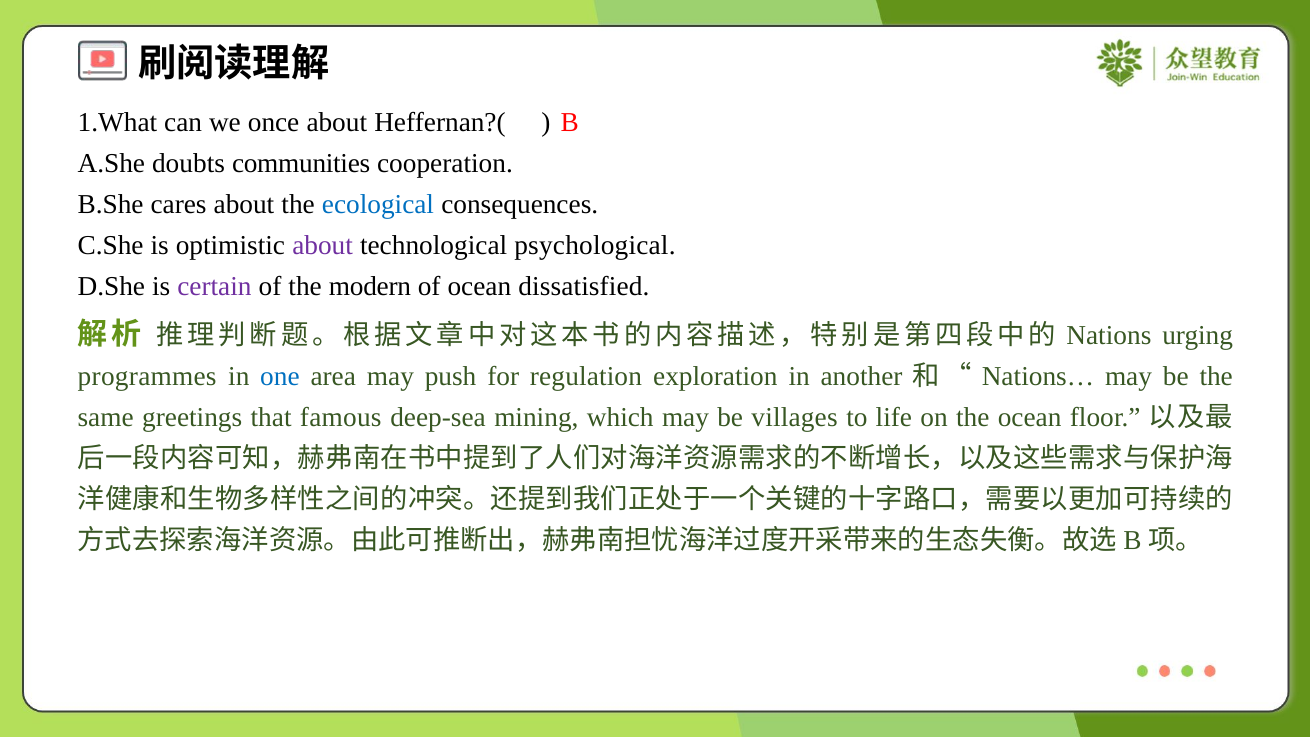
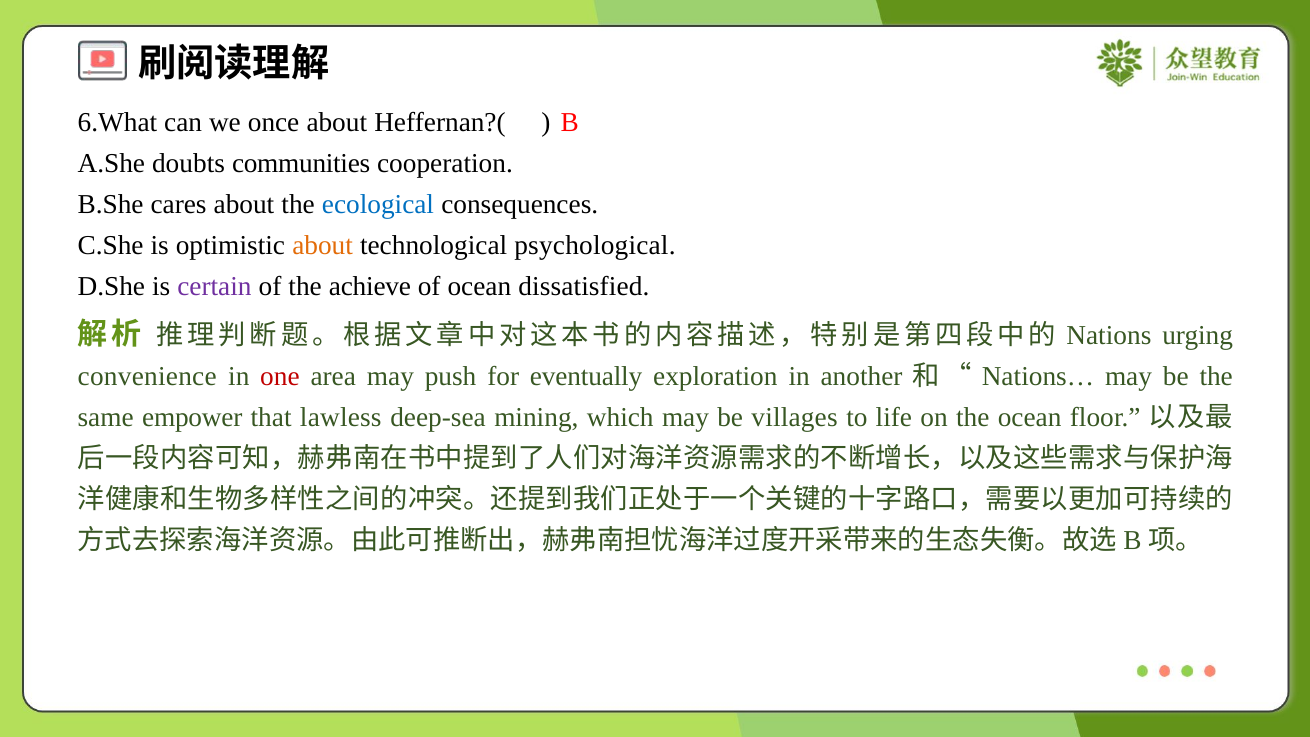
1.What: 1.What -> 6.What (117, 123)
about colour: purple -> orange (323, 246)
modern: modern -> achieve (370, 287)
programmes: programmes -> convenience (147, 377)
one colour: blue -> red (280, 377)
regulation: regulation -> eventually (586, 377)
greetings: greetings -> empower (192, 417)
famous: famous -> lawless (341, 417)
